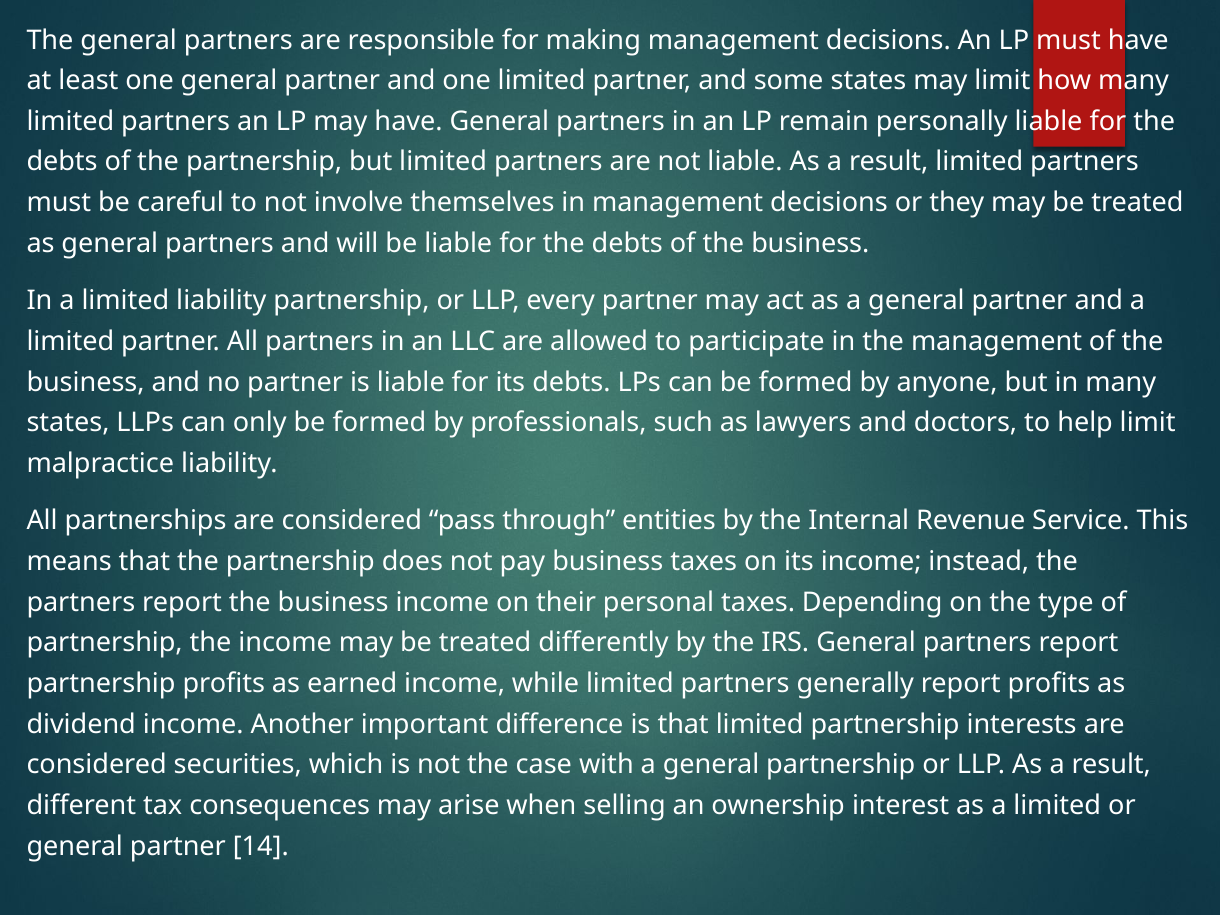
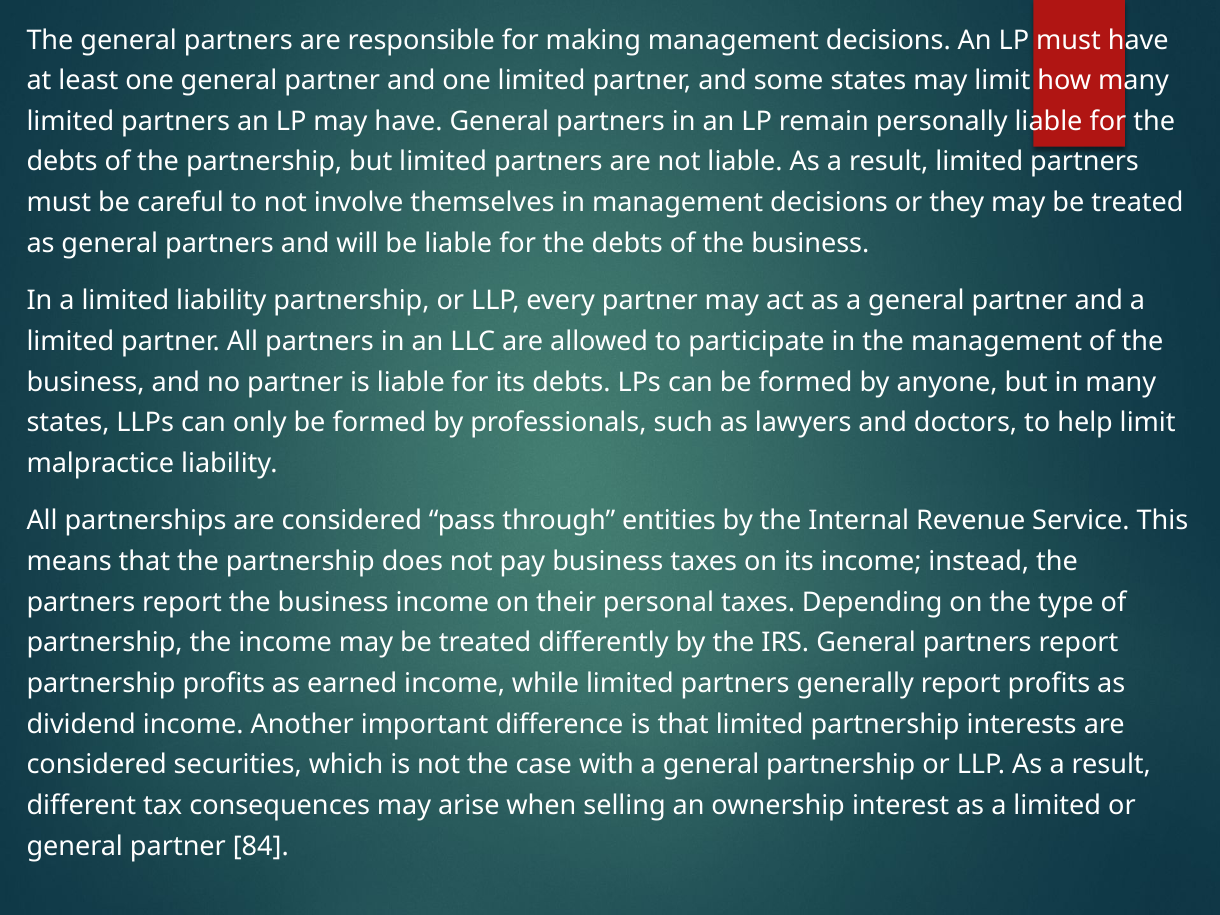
14: 14 -> 84 (261, 846)
